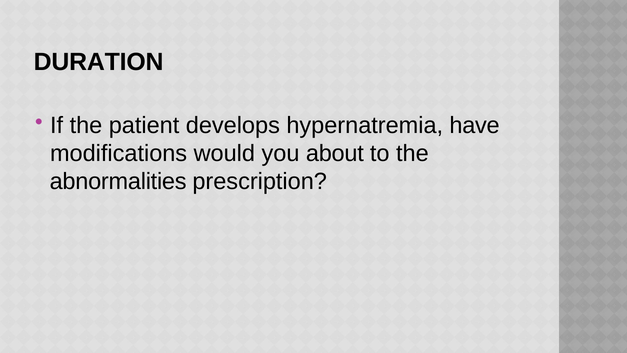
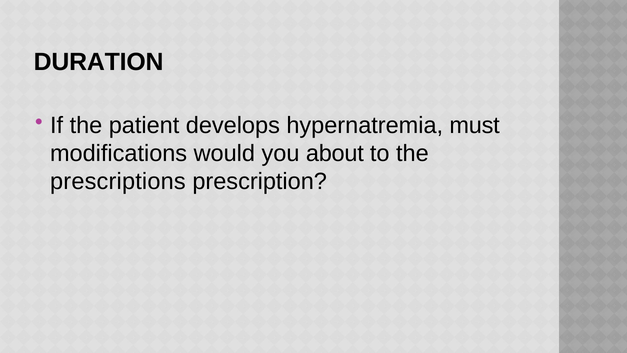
have: have -> must (475, 125)
abnormalities: abnormalities -> prescriptions (118, 182)
